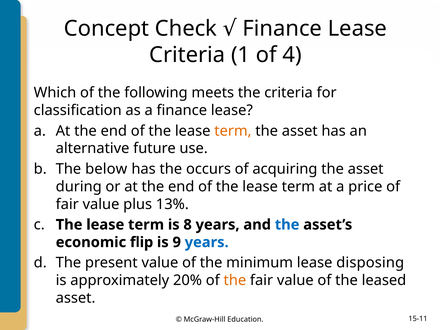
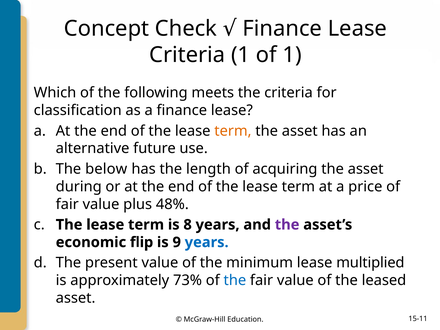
of 4: 4 -> 1 (292, 55)
occurs: occurs -> length (208, 169)
13%: 13% -> 48% (172, 204)
the colour: blue -> purple (287, 225)
disposing: disposing -> multiplied (370, 263)
20%: 20% -> 73% (188, 280)
the colour: orange -> blue (235, 280)
